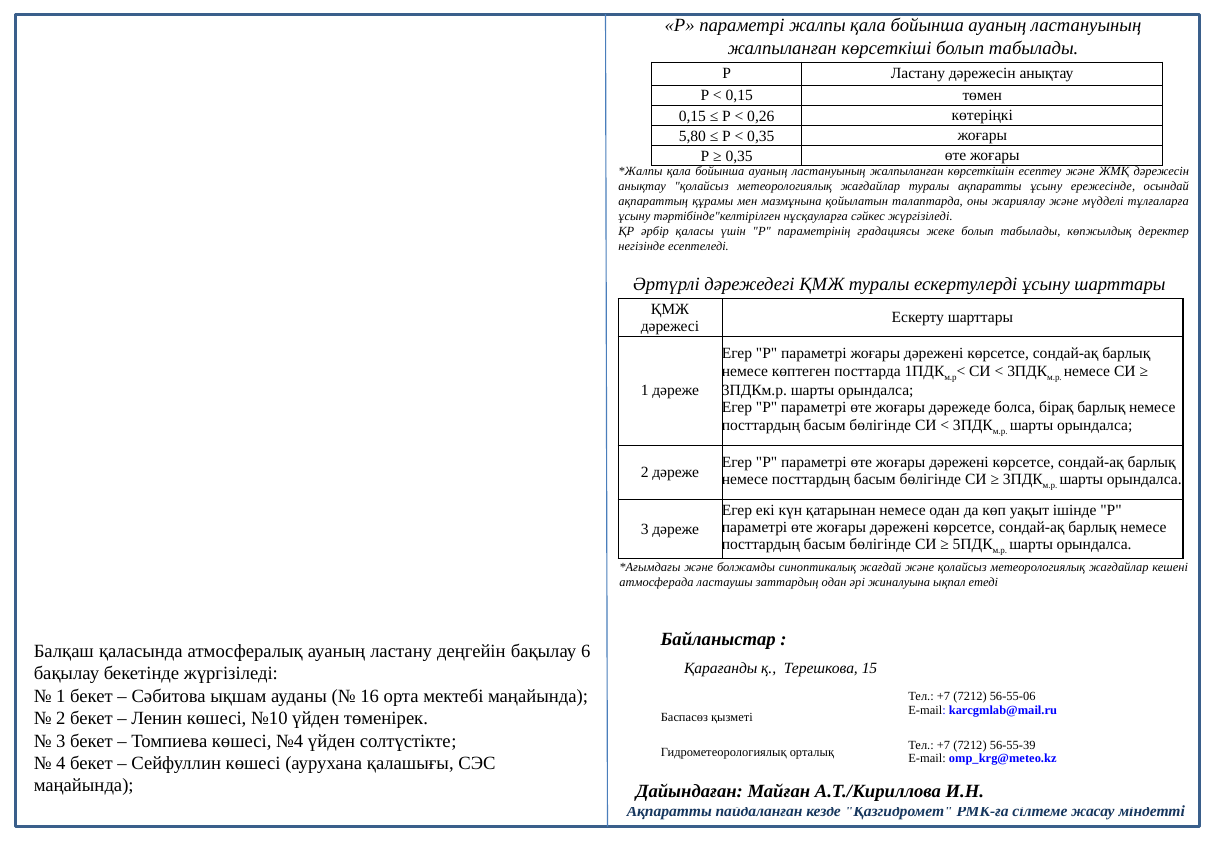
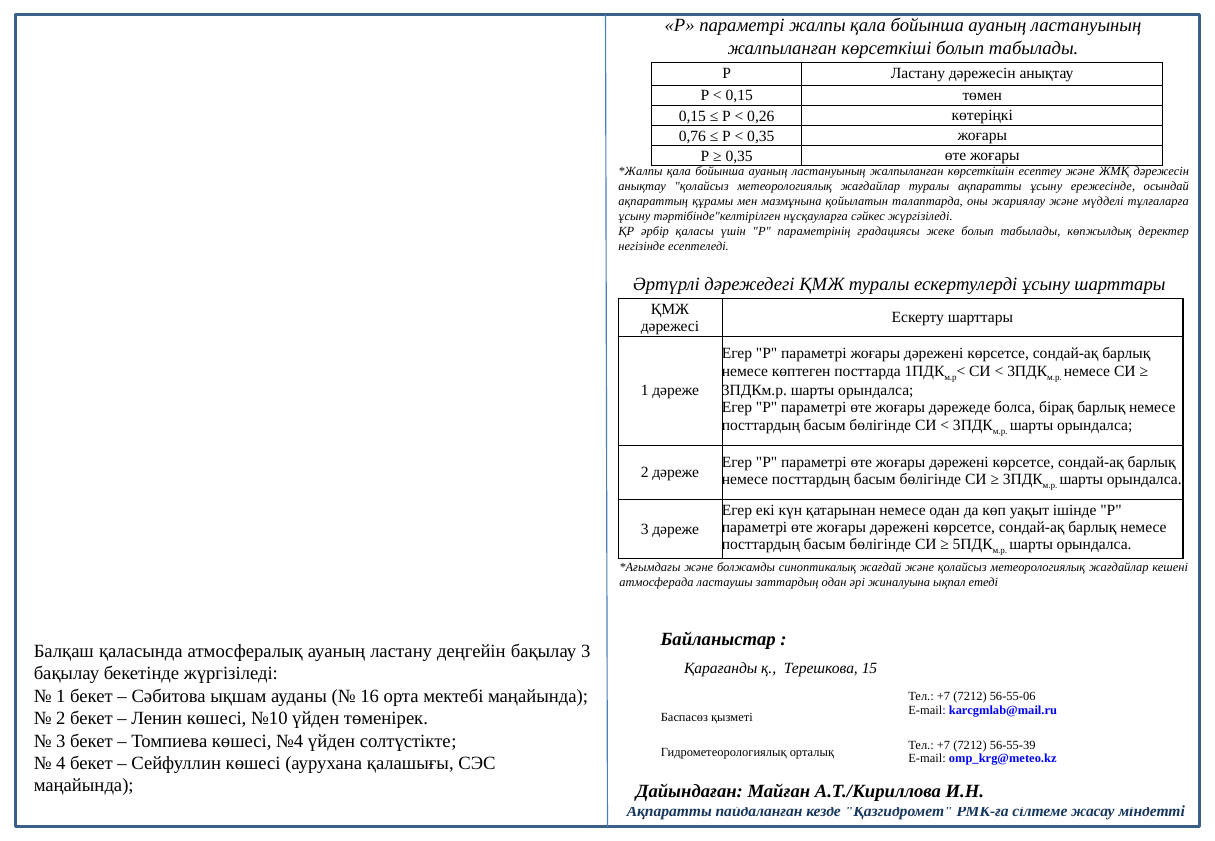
5,80: 5,80 -> 0,76 (692, 136)
бақылау 6: 6 -> 3 (586, 651)
